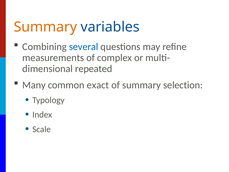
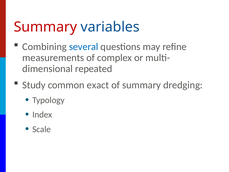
Summary colour: orange -> red (45, 27)
Many: Many -> Study (34, 85)
selection: selection -> dredging (183, 85)
